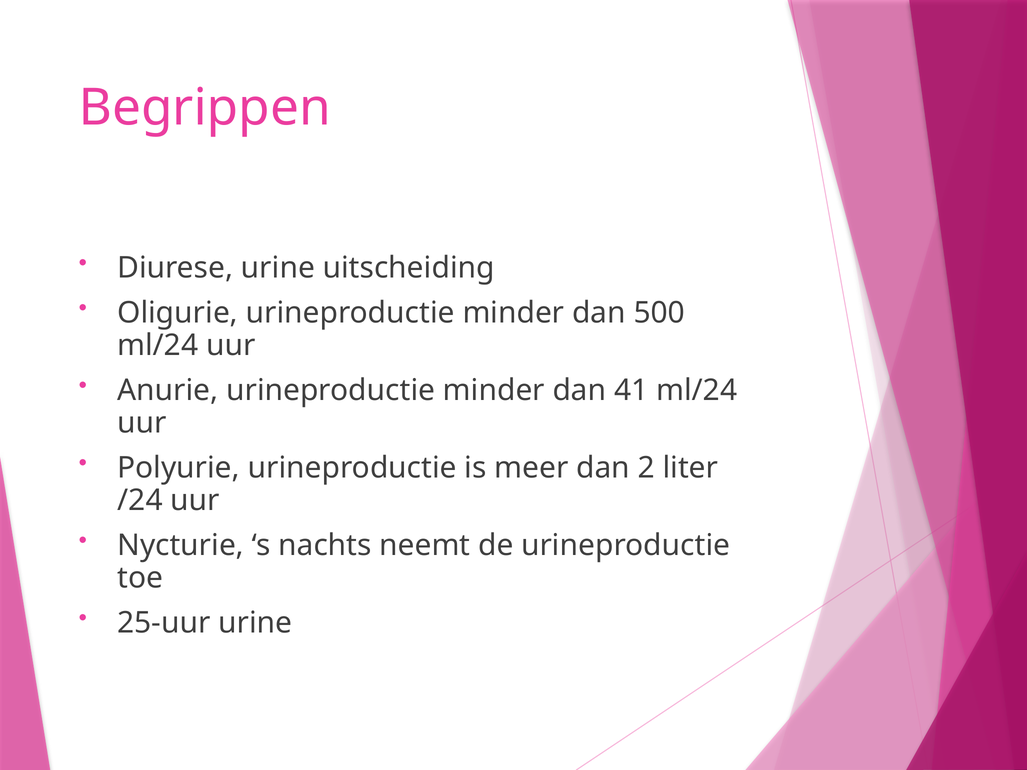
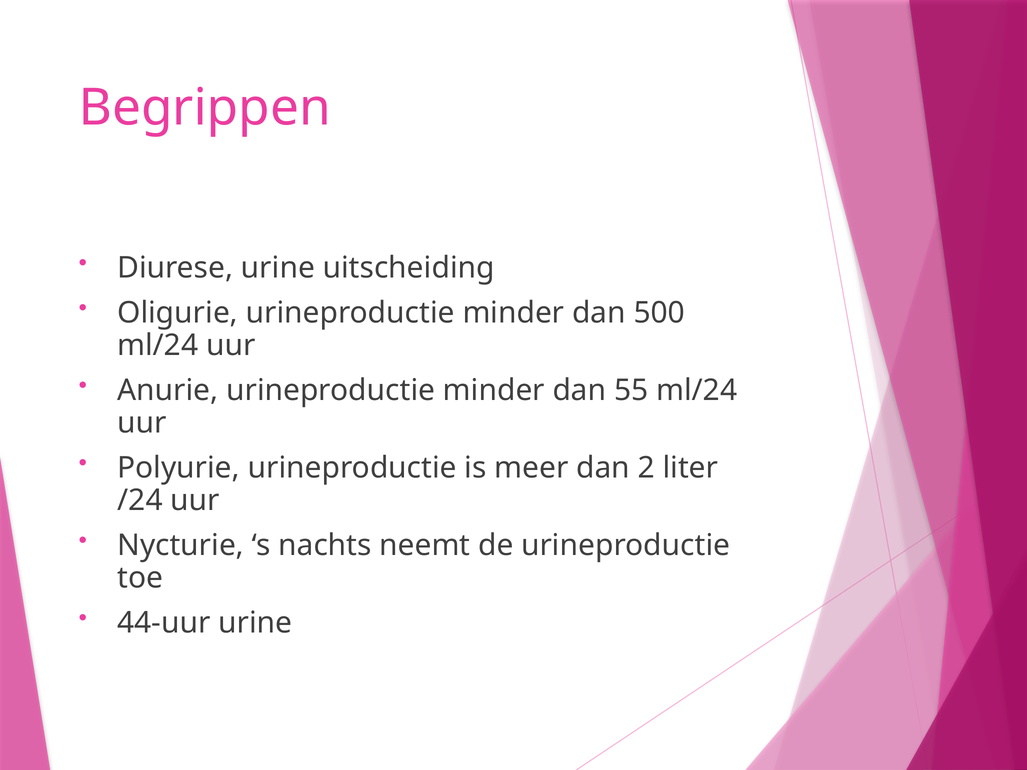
41: 41 -> 55 (631, 391)
25-uur: 25-uur -> 44-uur (164, 623)
